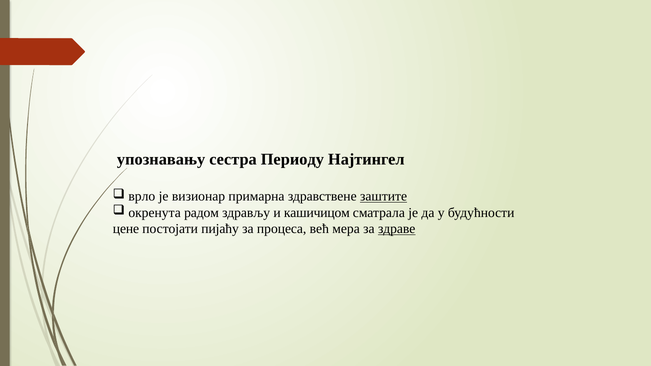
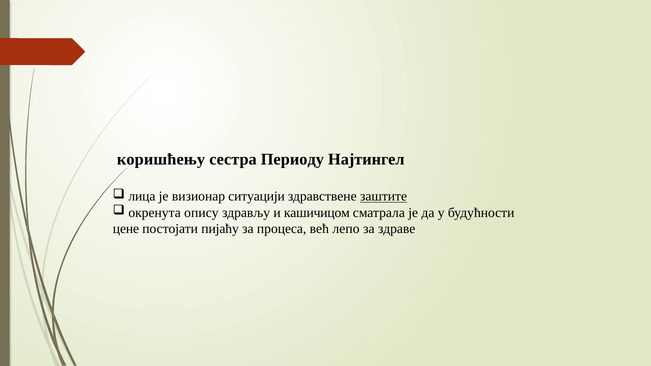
упознавању: упознавању -> коришћењу (161, 159)
врло: врло -> лица (142, 196)
примарна: примарна -> ситуацији (257, 196)
радом: радом -> опису (201, 213)
мера: мера -> лепо (346, 229)
здраве underline: present -> none (397, 229)
